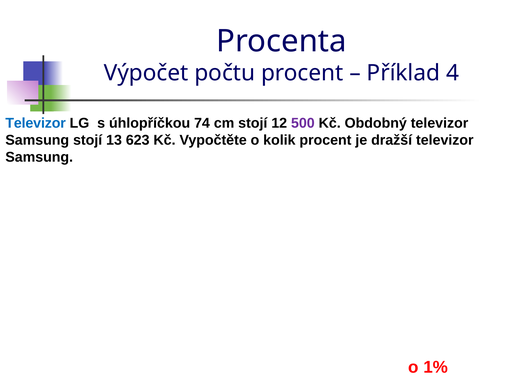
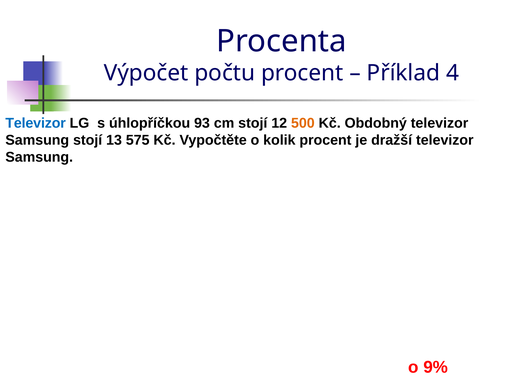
74: 74 -> 93 (202, 123)
500 colour: purple -> orange (303, 123)
623: 623 -> 575 (138, 140)
1%: 1% -> 9% (436, 367)
